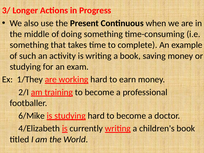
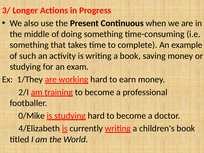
6/Mike: 6/Mike -> 0/Mike (32, 116)
